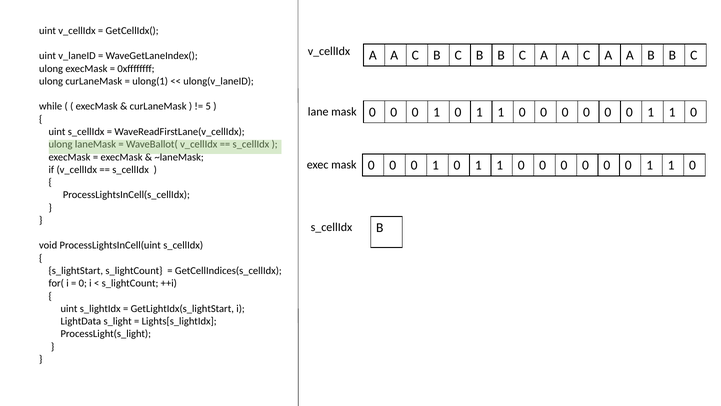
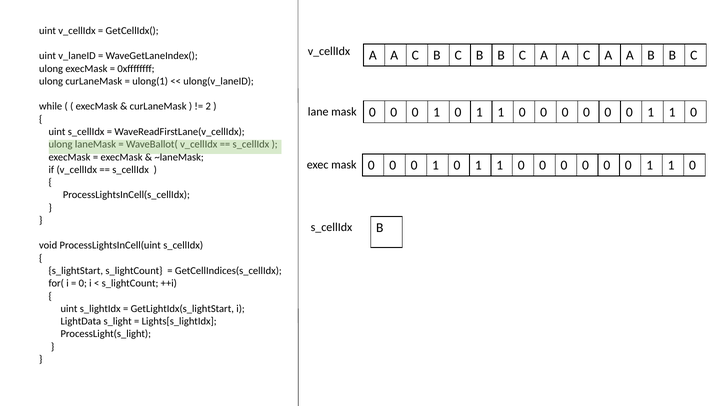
5: 5 -> 2 (208, 106)
